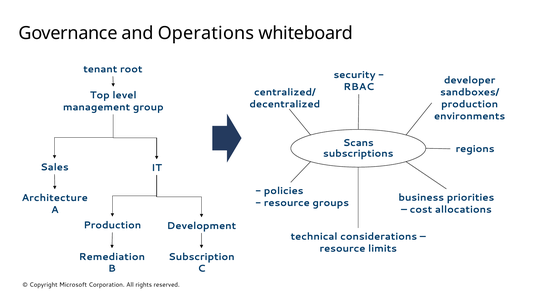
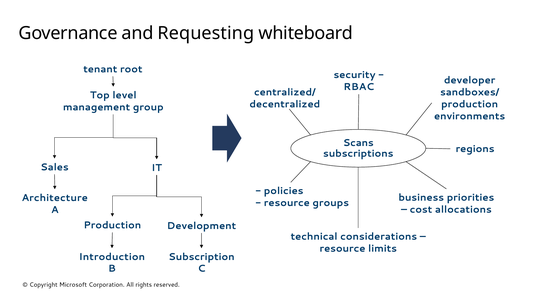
Operations: Operations -> Requesting (206, 33)
Remediation: Remediation -> Introduction (112, 257)
